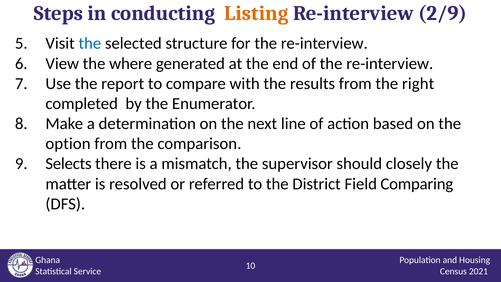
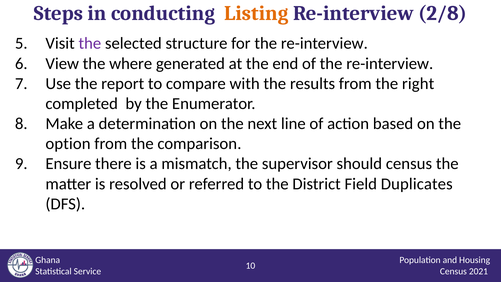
2/9: 2/9 -> 2/8 (443, 13)
the colour: blue -> purple (90, 43)
Selects: Selects -> Ensure (68, 164)
should closely: closely -> census (409, 164)
Comparing: Comparing -> Duplicates (417, 184)
